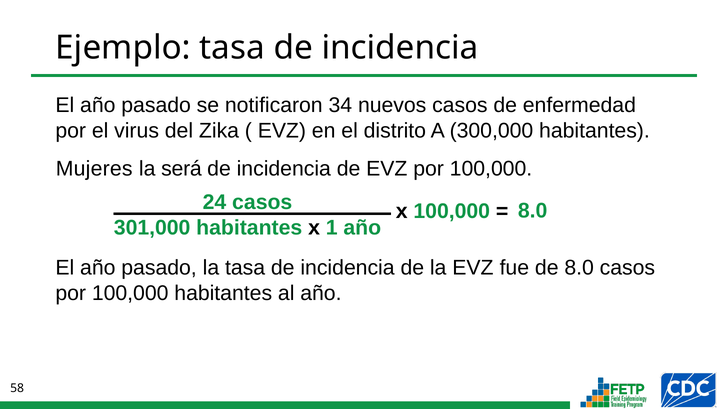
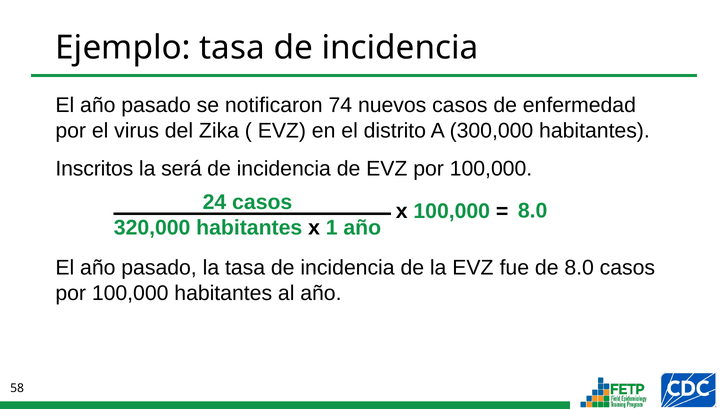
34: 34 -> 74 (340, 105)
Mujeres: Mujeres -> Inscritos (94, 169)
301,000: 301,000 -> 320,000 (152, 228)
